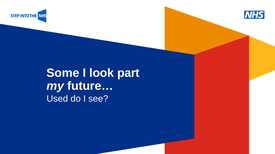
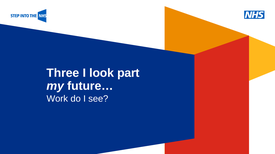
Some: Some -> Three (63, 73)
Used: Used -> Work (57, 99)
